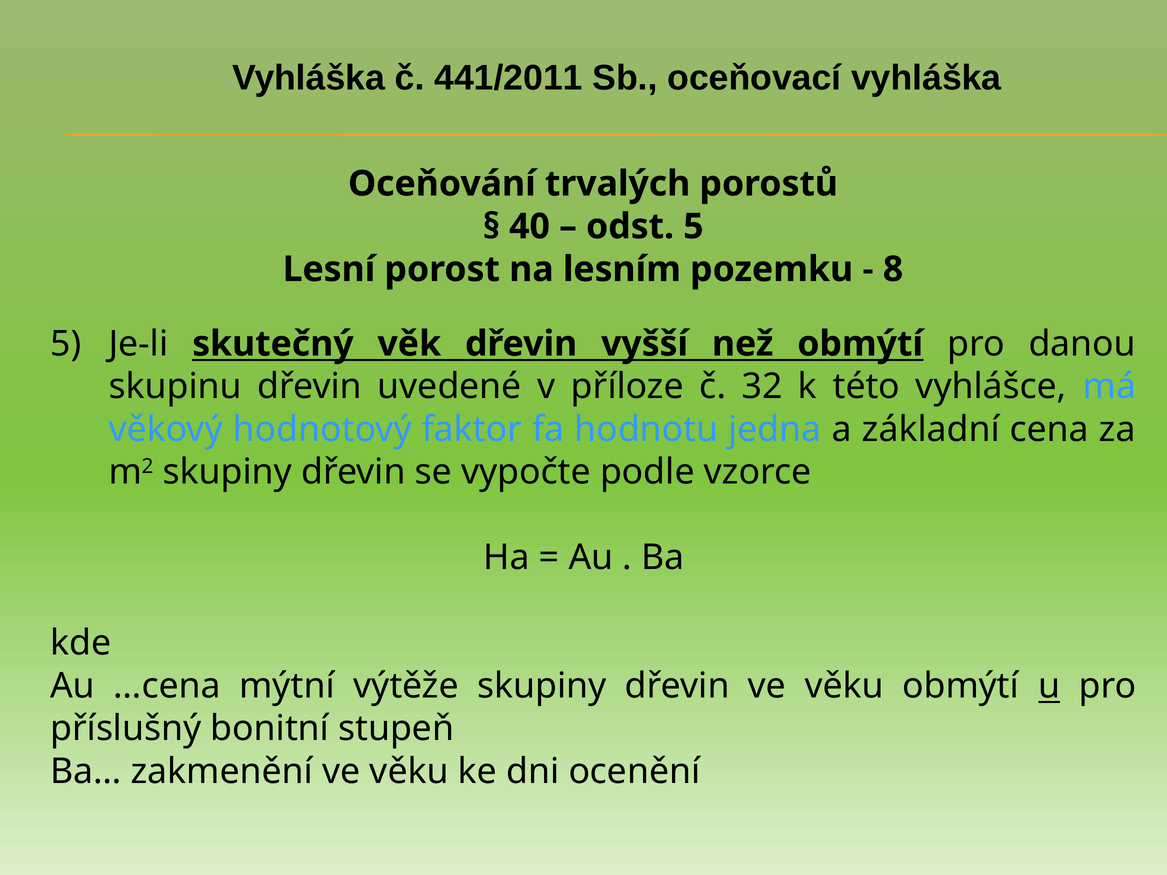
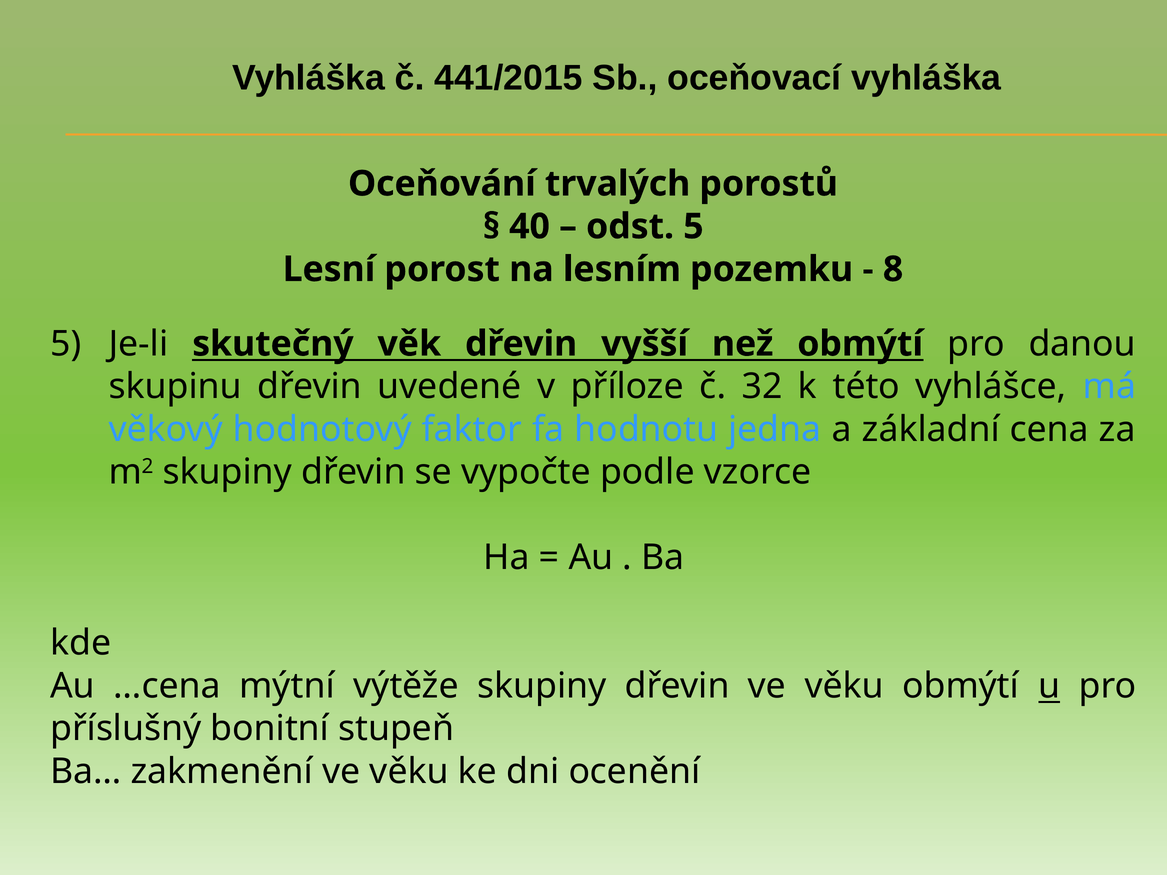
441/2011: 441/2011 -> 441/2015 (508, 78)
